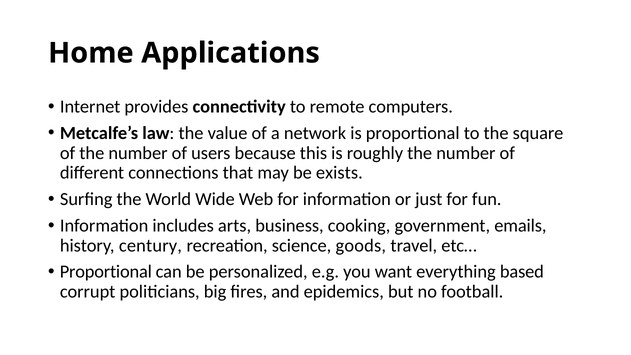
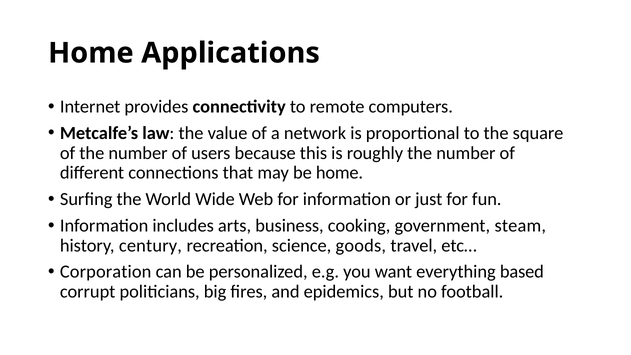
be exists: exists -> home (339, 173)
emails: emails -> steam (520, 226)
Proportional: Proportional -> Corporation (106, 272)
